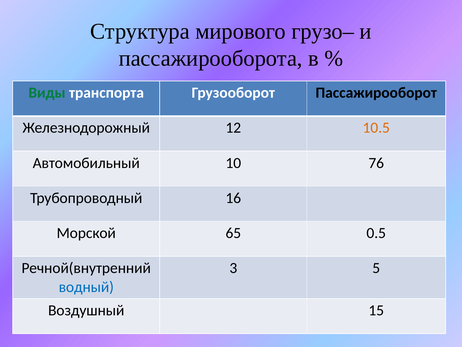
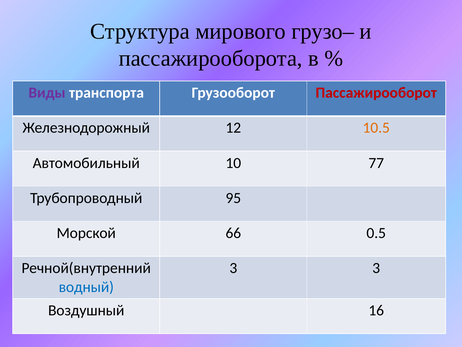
Виды colour: green -> purple (47, 93)
Пассажирооборот colour: black -> red (376, 93)
76: 76 -> 77 (376, 163)
16: 16 -> 95 (233, 198)
65: 65 -> 66 (233, 233)
3 5: 5 -> 3 (376, 268)
15: 15 -> 16 (376, 310)
